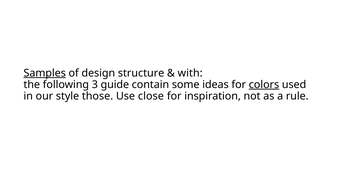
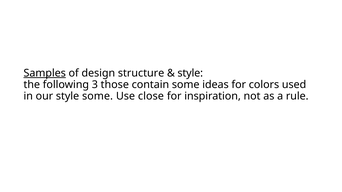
with: with -> style (190, 73)
guide: guide -> those (115, 85)
colors underline: present -> none (264, 85)
style those: those -> some (98, 96)
